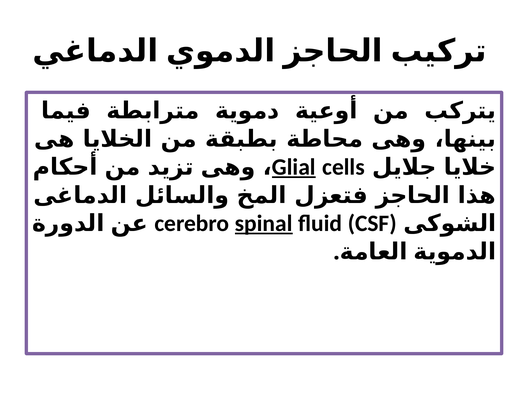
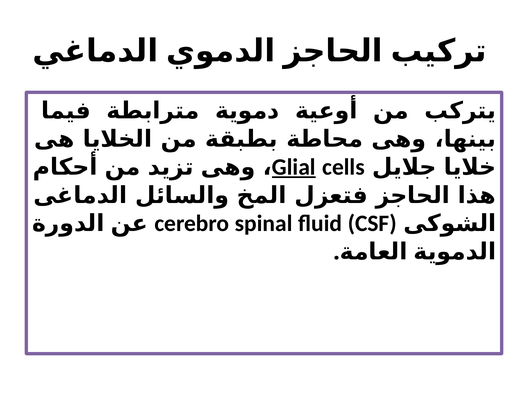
spinal underline: present -> none (264, 223)
